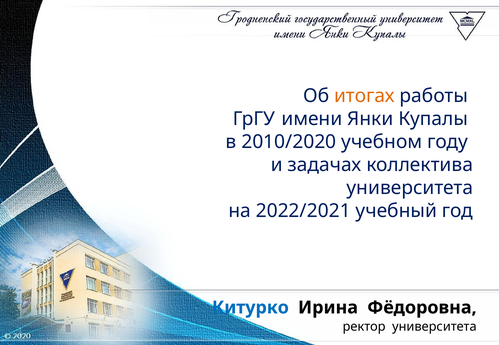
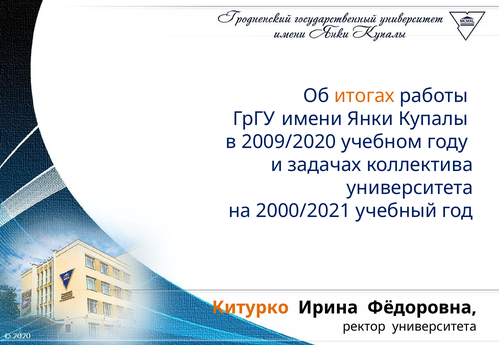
2010/2020: 2010/2020 -> 2009/2020 (289, 142)
2022/2021: 2022/2021 -> 2000/2021 (303, 211)
Китурко colour: blue -> orange (250, 308)
